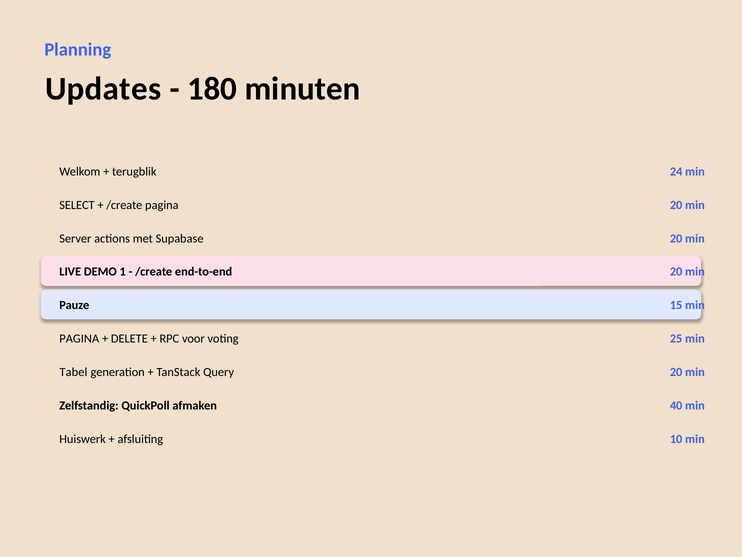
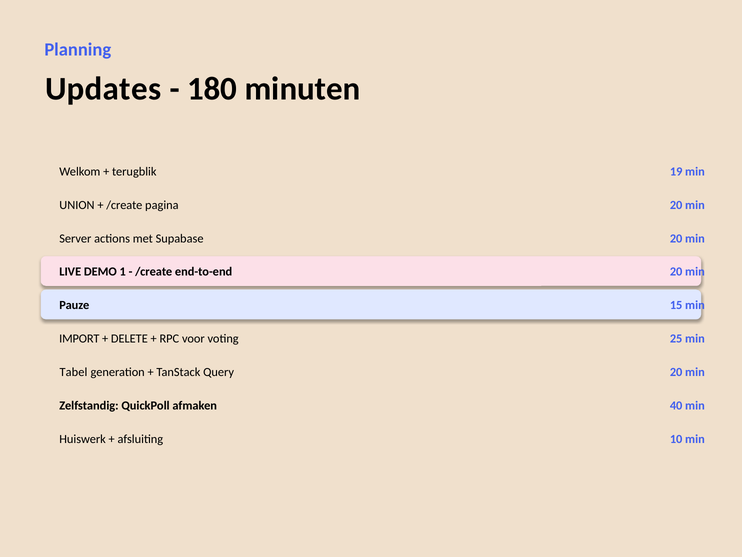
24: 24 -> 19 (676, 171)
SELECT: SELECT -> UNION (77, 205)
PAGINA: PAGINA -> IMPORT (79, 338)
